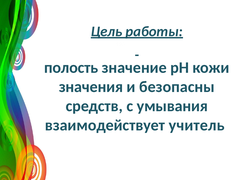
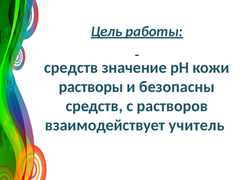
полость: полость -> средств (71, 68)
значения: значения -> растворы (91, 87)
умывания: умывания -> растворов (172, 106)
